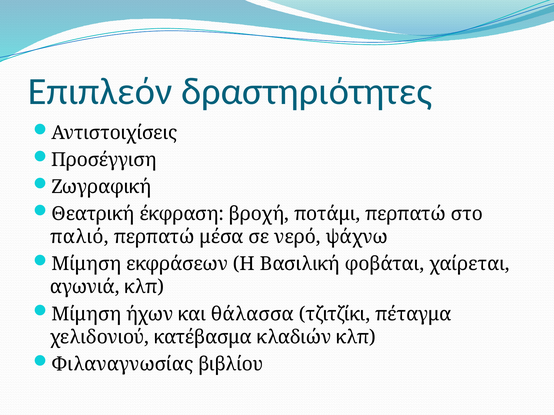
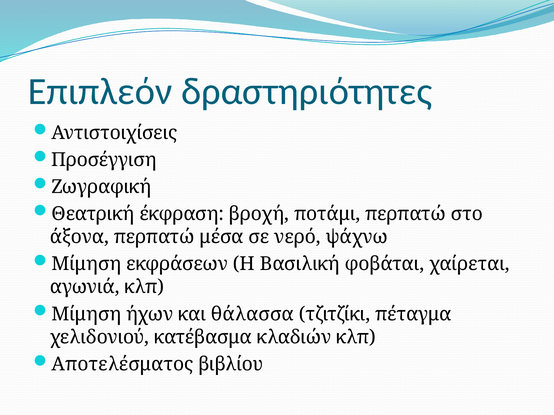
παλιό: παλιό -> άξονα (79, 237)
Φιλαναγνωσίας: Φιλαναγνωσίας -> Αποτελέσματος (122, 365)
